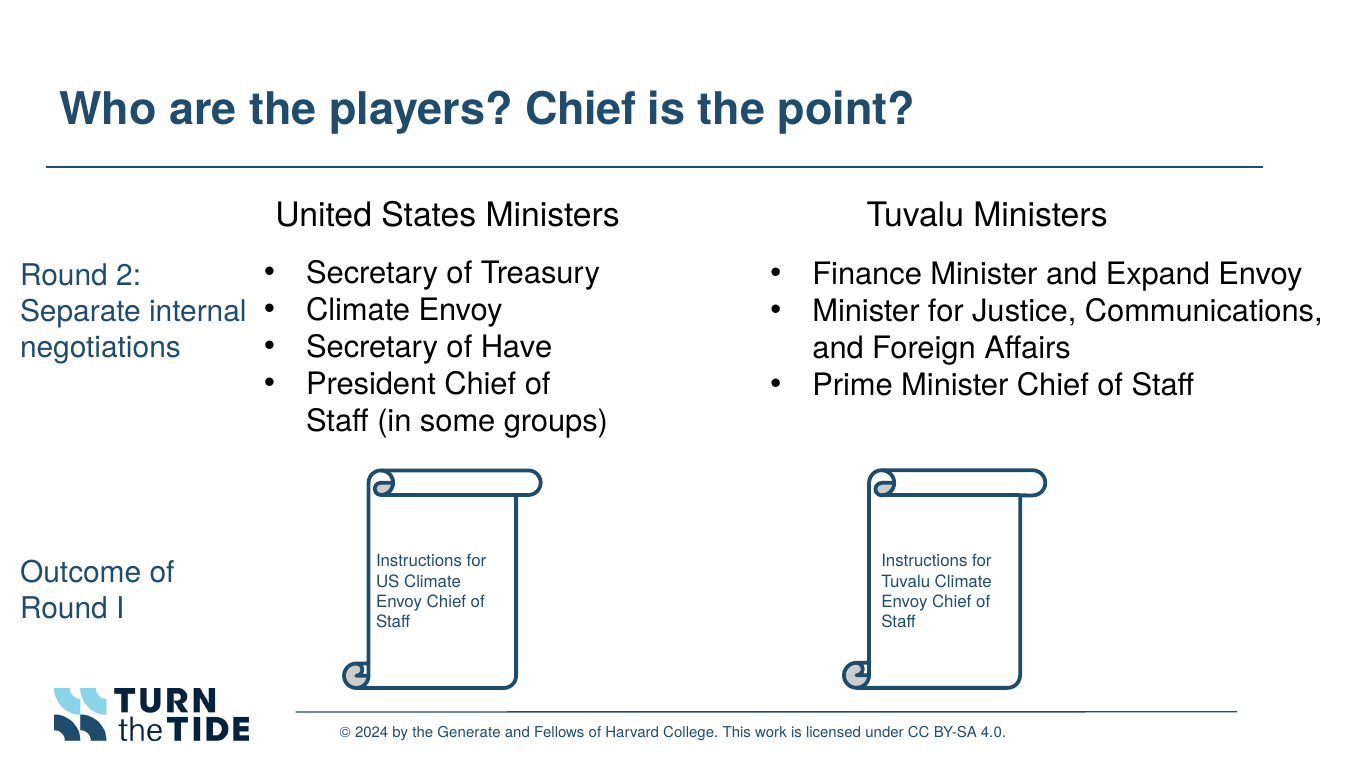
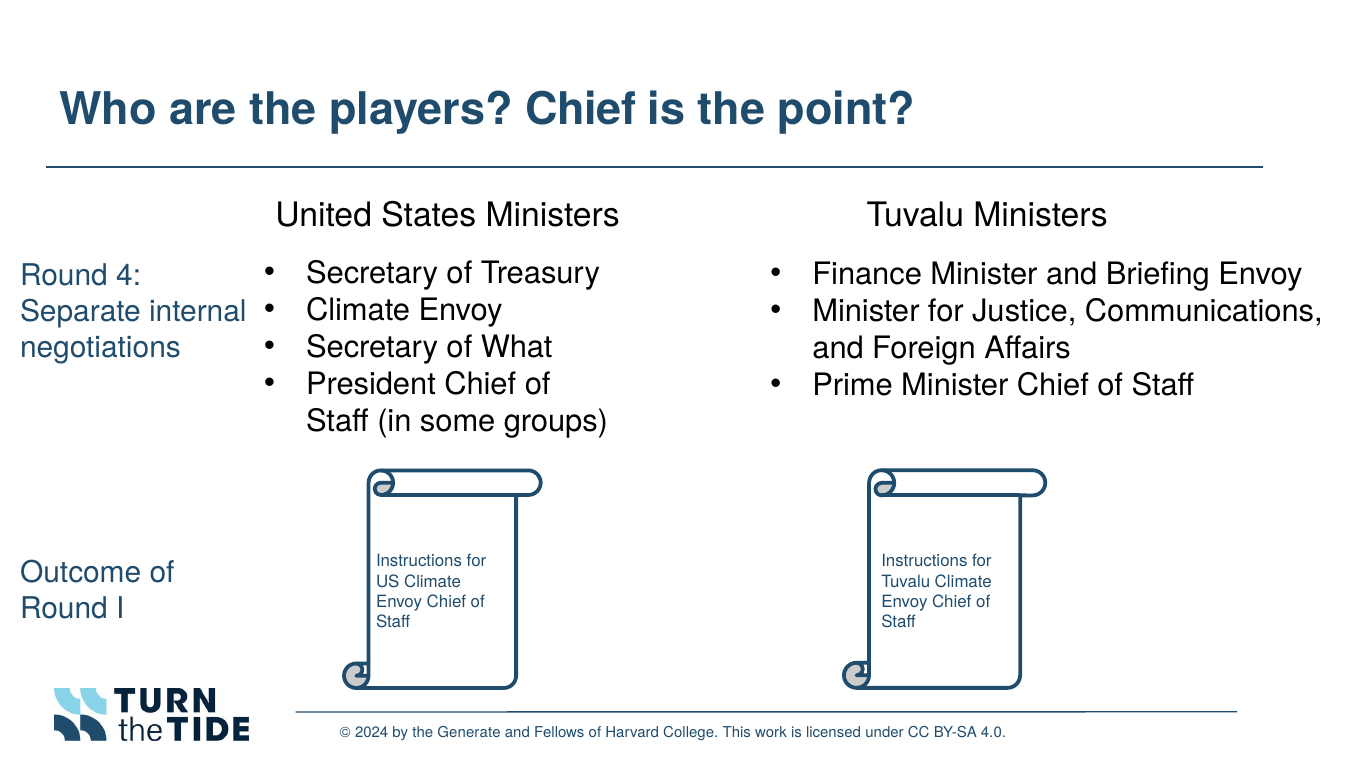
Expand: Expand -> Briefing (1158, 274)
2: 2 -> 4 (129, 275)
Have: Have -> What (517, 347)
